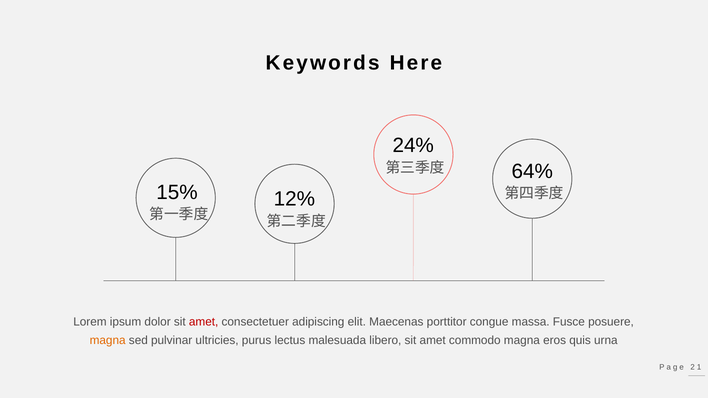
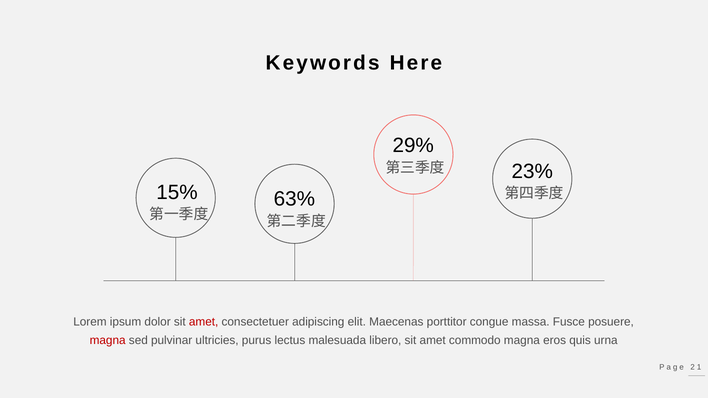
24%: 24% -> 29% (413, 145)
64%: 64% -> 23% (532, 171)
12%: 12% -> 63% (294, 199)
magna colour: orange -> red (108, 341)
